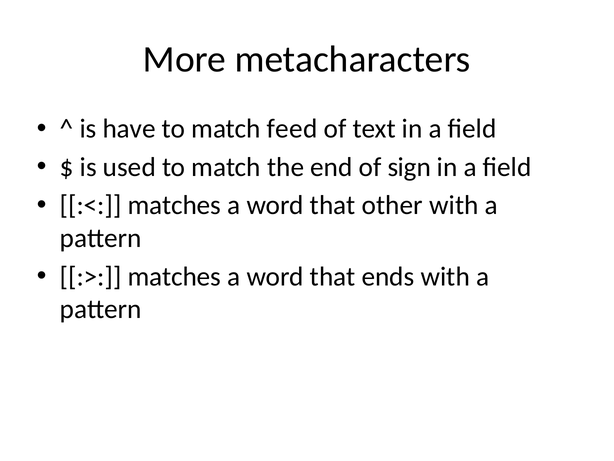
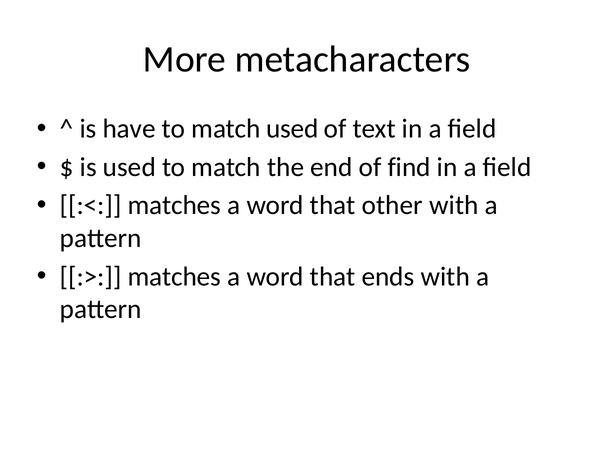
match feed: feed -> used (292, 129)
sign: sign -> find (409, 167)
